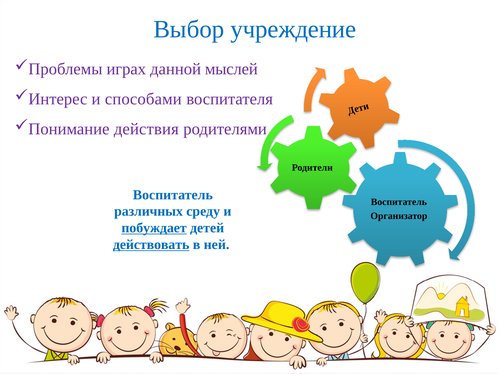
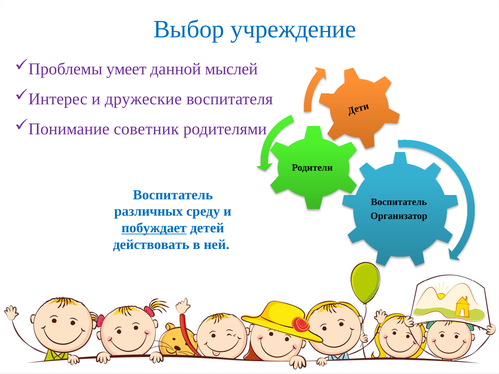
играх: играх -> умеет (126, 69)
способами: способами -> дружеские (143, 99)
действия: действия -> советник (146, 129)
действовать underline: present -> none (151, 245)
